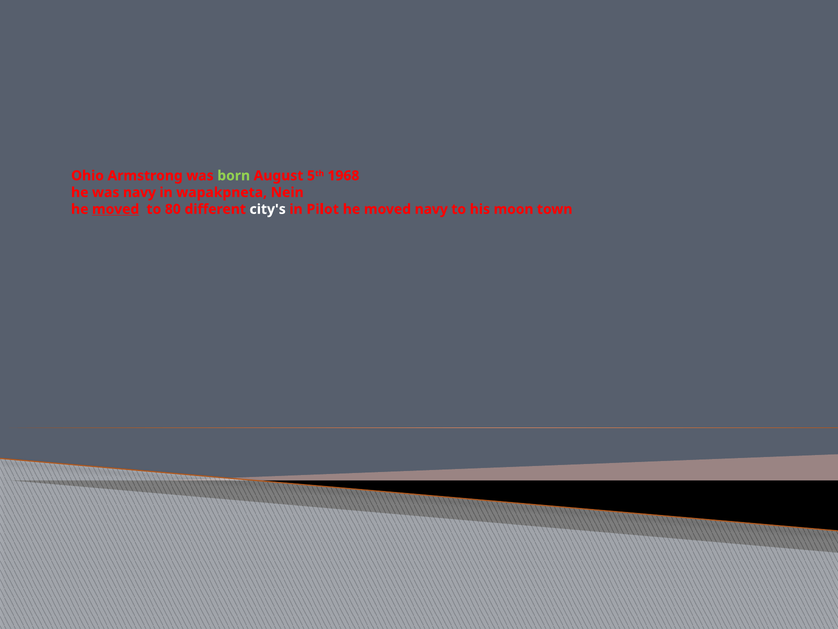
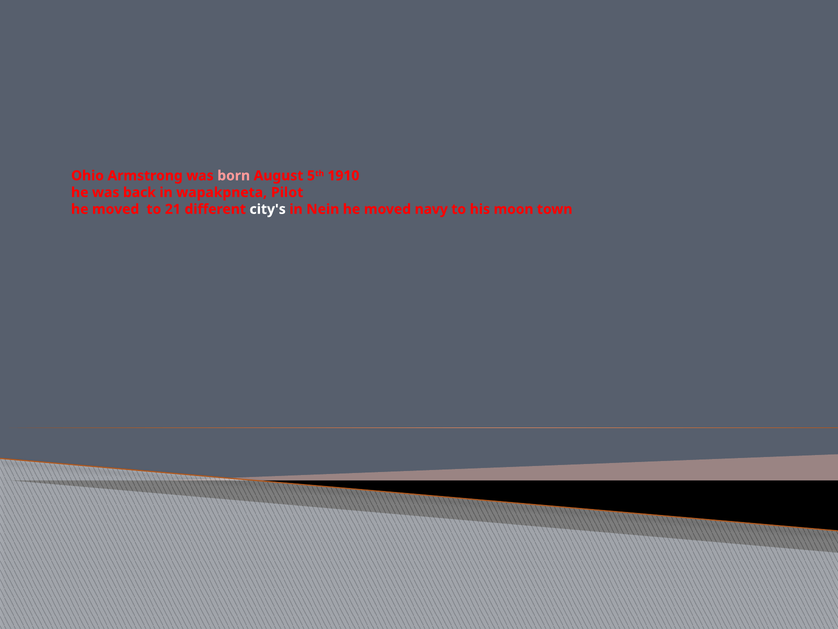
born colour: light green -> pink (234, 176)
1968: 1968 -> 1910 (343, 176)
was navy: navy -> back (139, 192)
Nein: Nein -> Pilot (287, 192)
moved underline: present -> none (116, 209)
80: 80 -> 21 (173, 209)
Pilot: Pilot -> Nein (323, 209)
